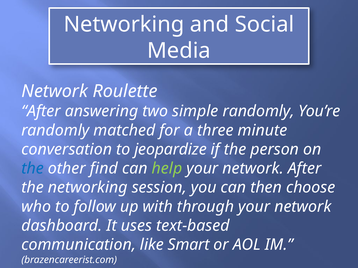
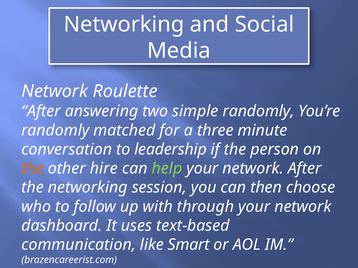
jeopardize: jeopardize -> leadership (171, 150)
the colour: blue -> orange (33, 169)
find: find -> hire (104, 169)
